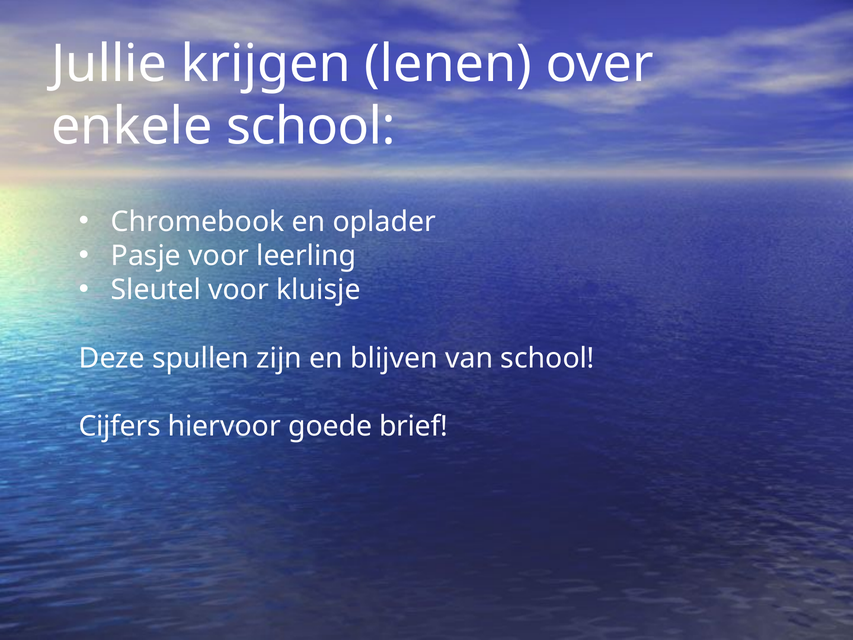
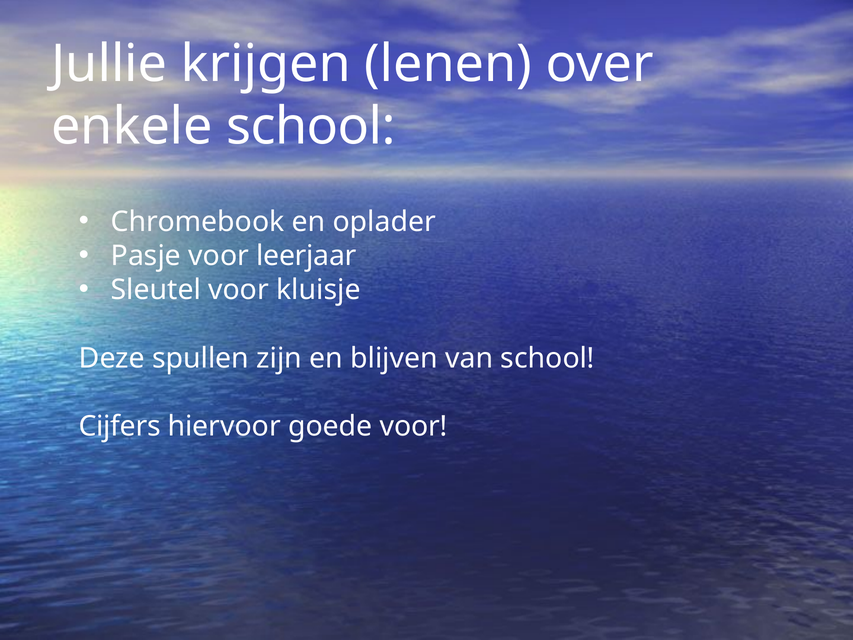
leerling: leerling -> leerjaar (306, 256)
goede brief: brief -> voor (414, 426)
